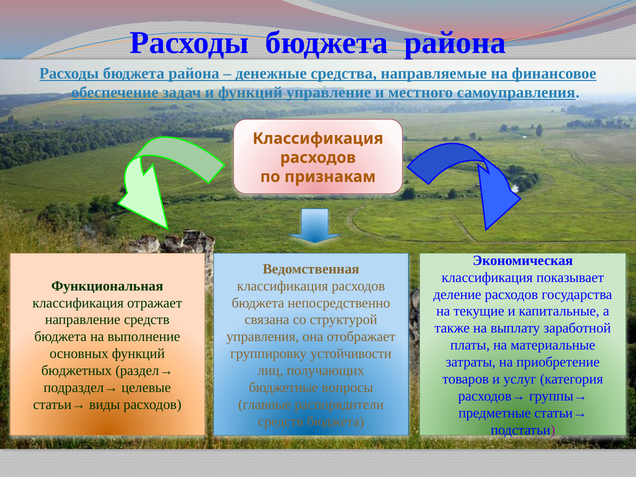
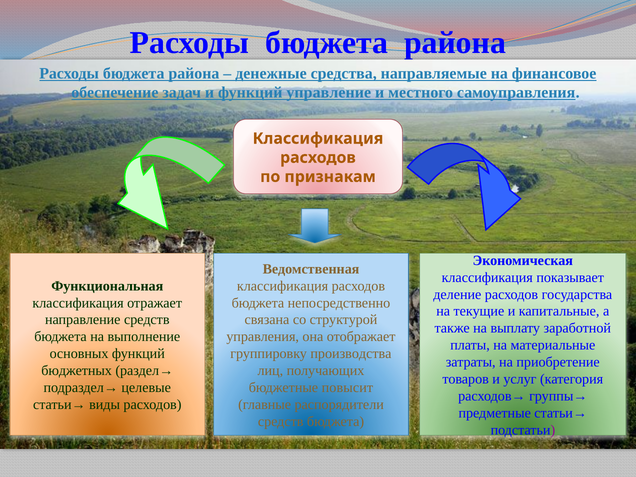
устойчивости: устойчивости -> производства (351, 354)
вопросы: вопросы -> повысит (347, 388)
